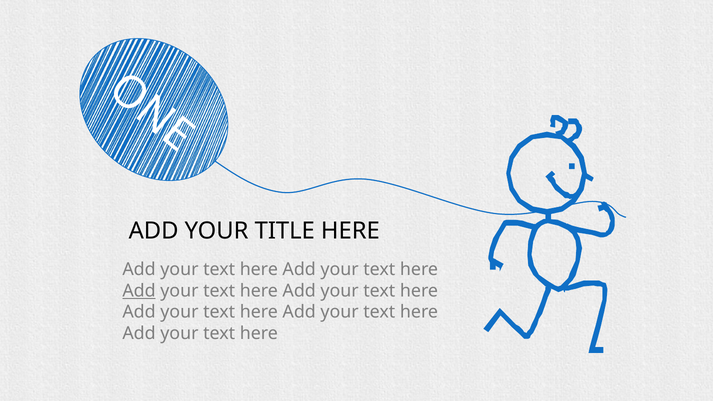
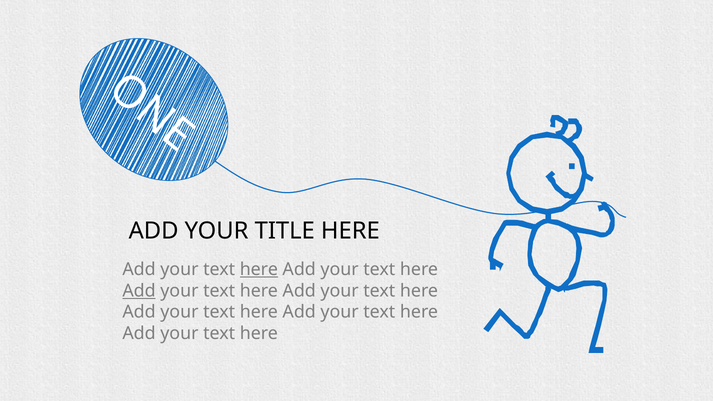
here underline: none -> present (259, 269)
